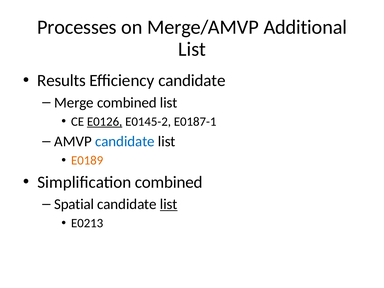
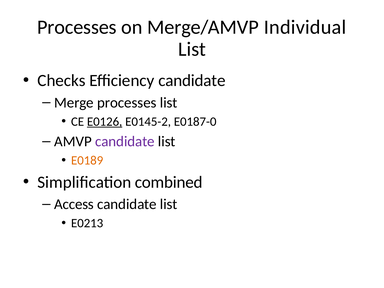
Additional: Additional -> Individual (305, 27)
Results: Results -> Checks (61, 81)
Merge combined: combined -> processes (127, 103)
E0187-1: E0187-1 -> E0187-0 (195, 122)
candidate colour: blue -> purple (125, 141)
Spatial: Spatial -> Access (74, 204)
list underline: present -> none (169, 204)
